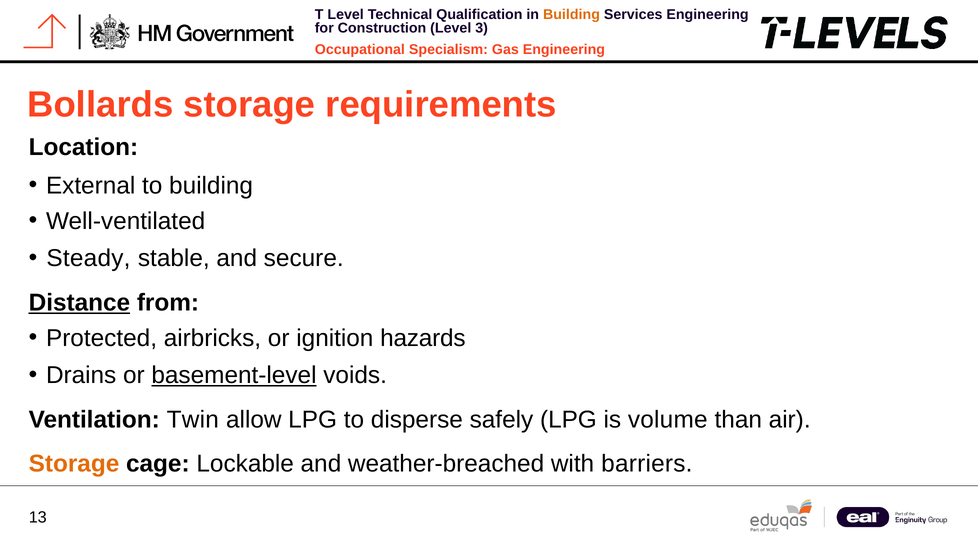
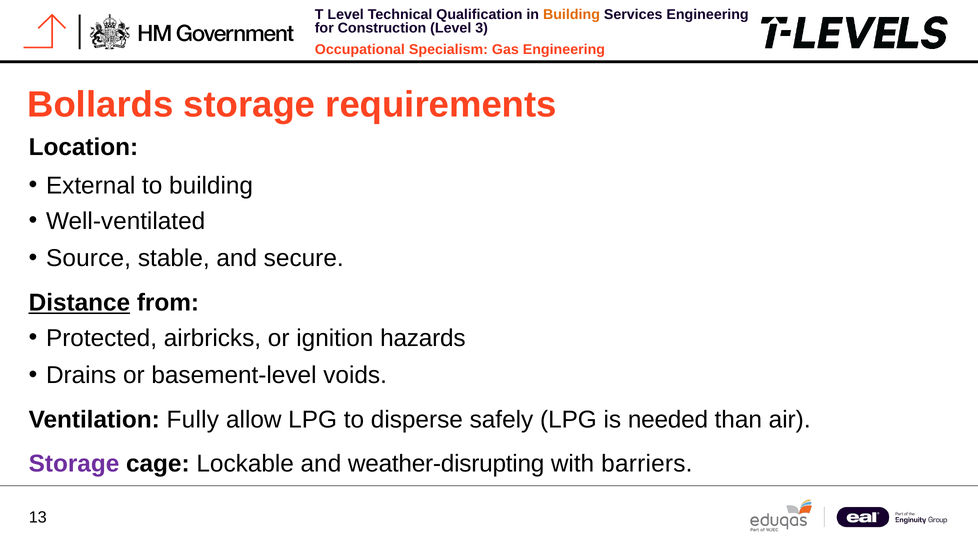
Steady: Steady -> Source (89, 259)
basement-level underline: present -> none (234, 376)
Twin: Twin -> Fully (193, 420)
volume: volume -> needed (668, 420)
Storage colour: orange -> purple (74, 464)
weather-breached: weather-breached -> weather-disrupting (446, 464)
